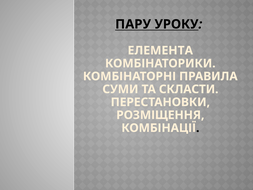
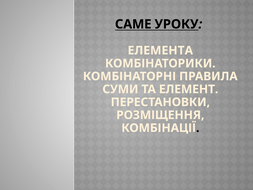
ПАРУ: ПАРУ -> САМЕ (133, 24)
СКЛАСТИ: СКЛАСТИ -> ЕЛЕМЕНТ (189, 89)
